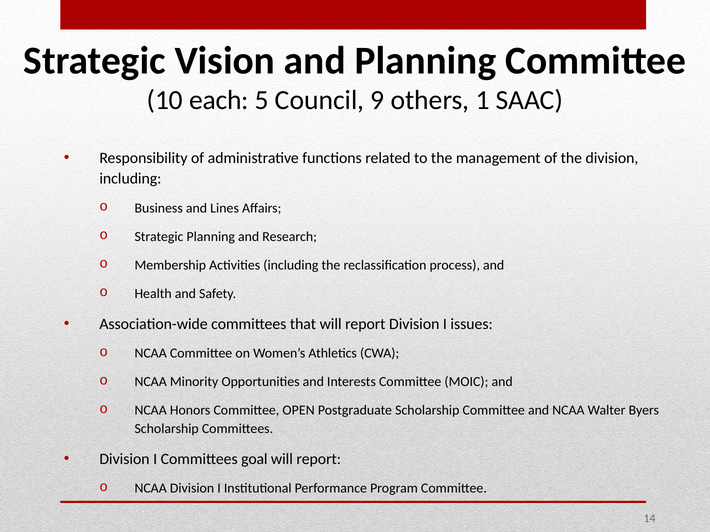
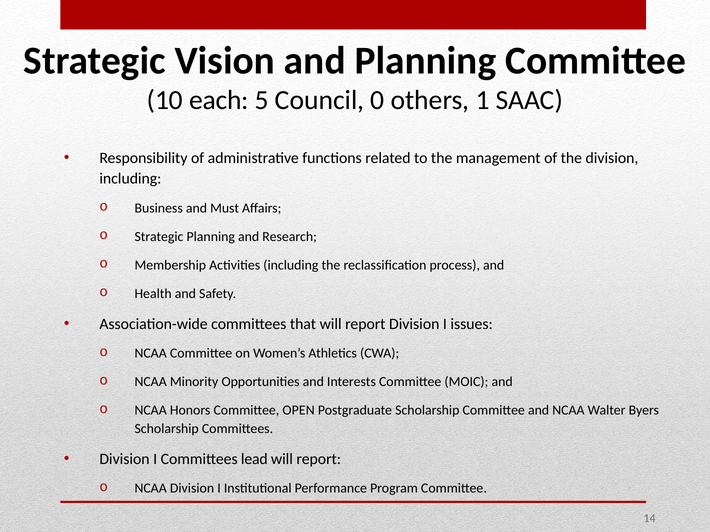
9: 9 -> 0 (377, 100)
Lines: Lines -> Must (225, 208)
goal: goal -> lead (254, 459)
